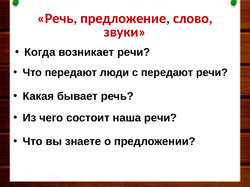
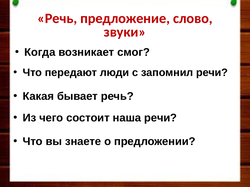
возникает речи: речи -> смог (134, 52)
с передают: передают -> запомнил (167, 73)
